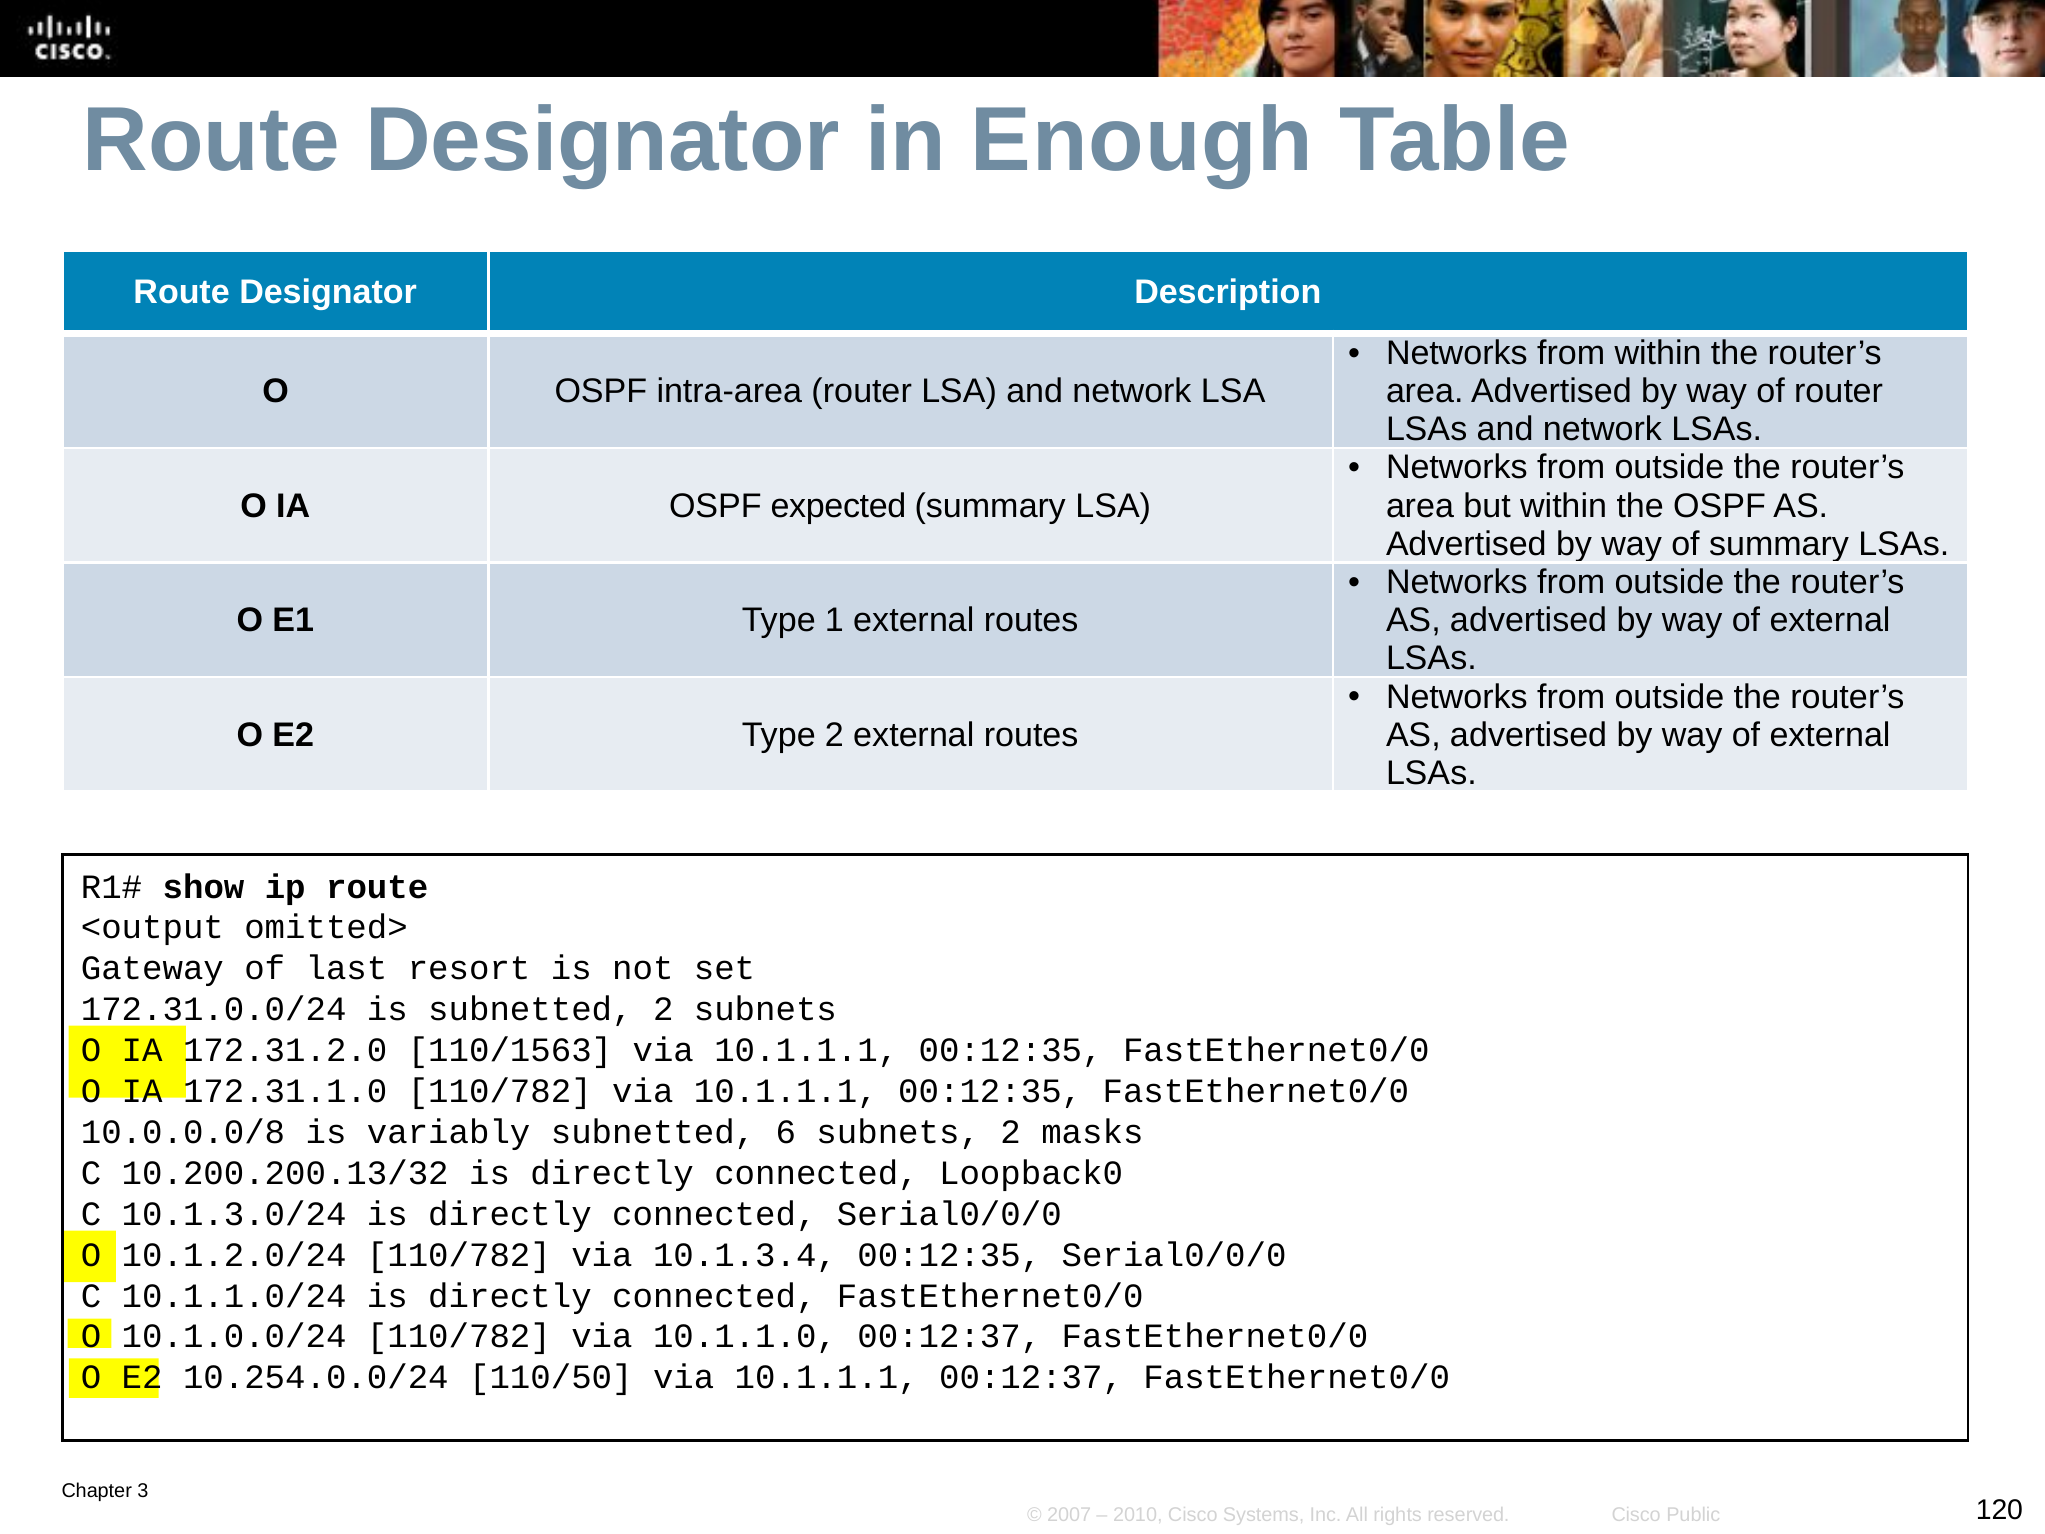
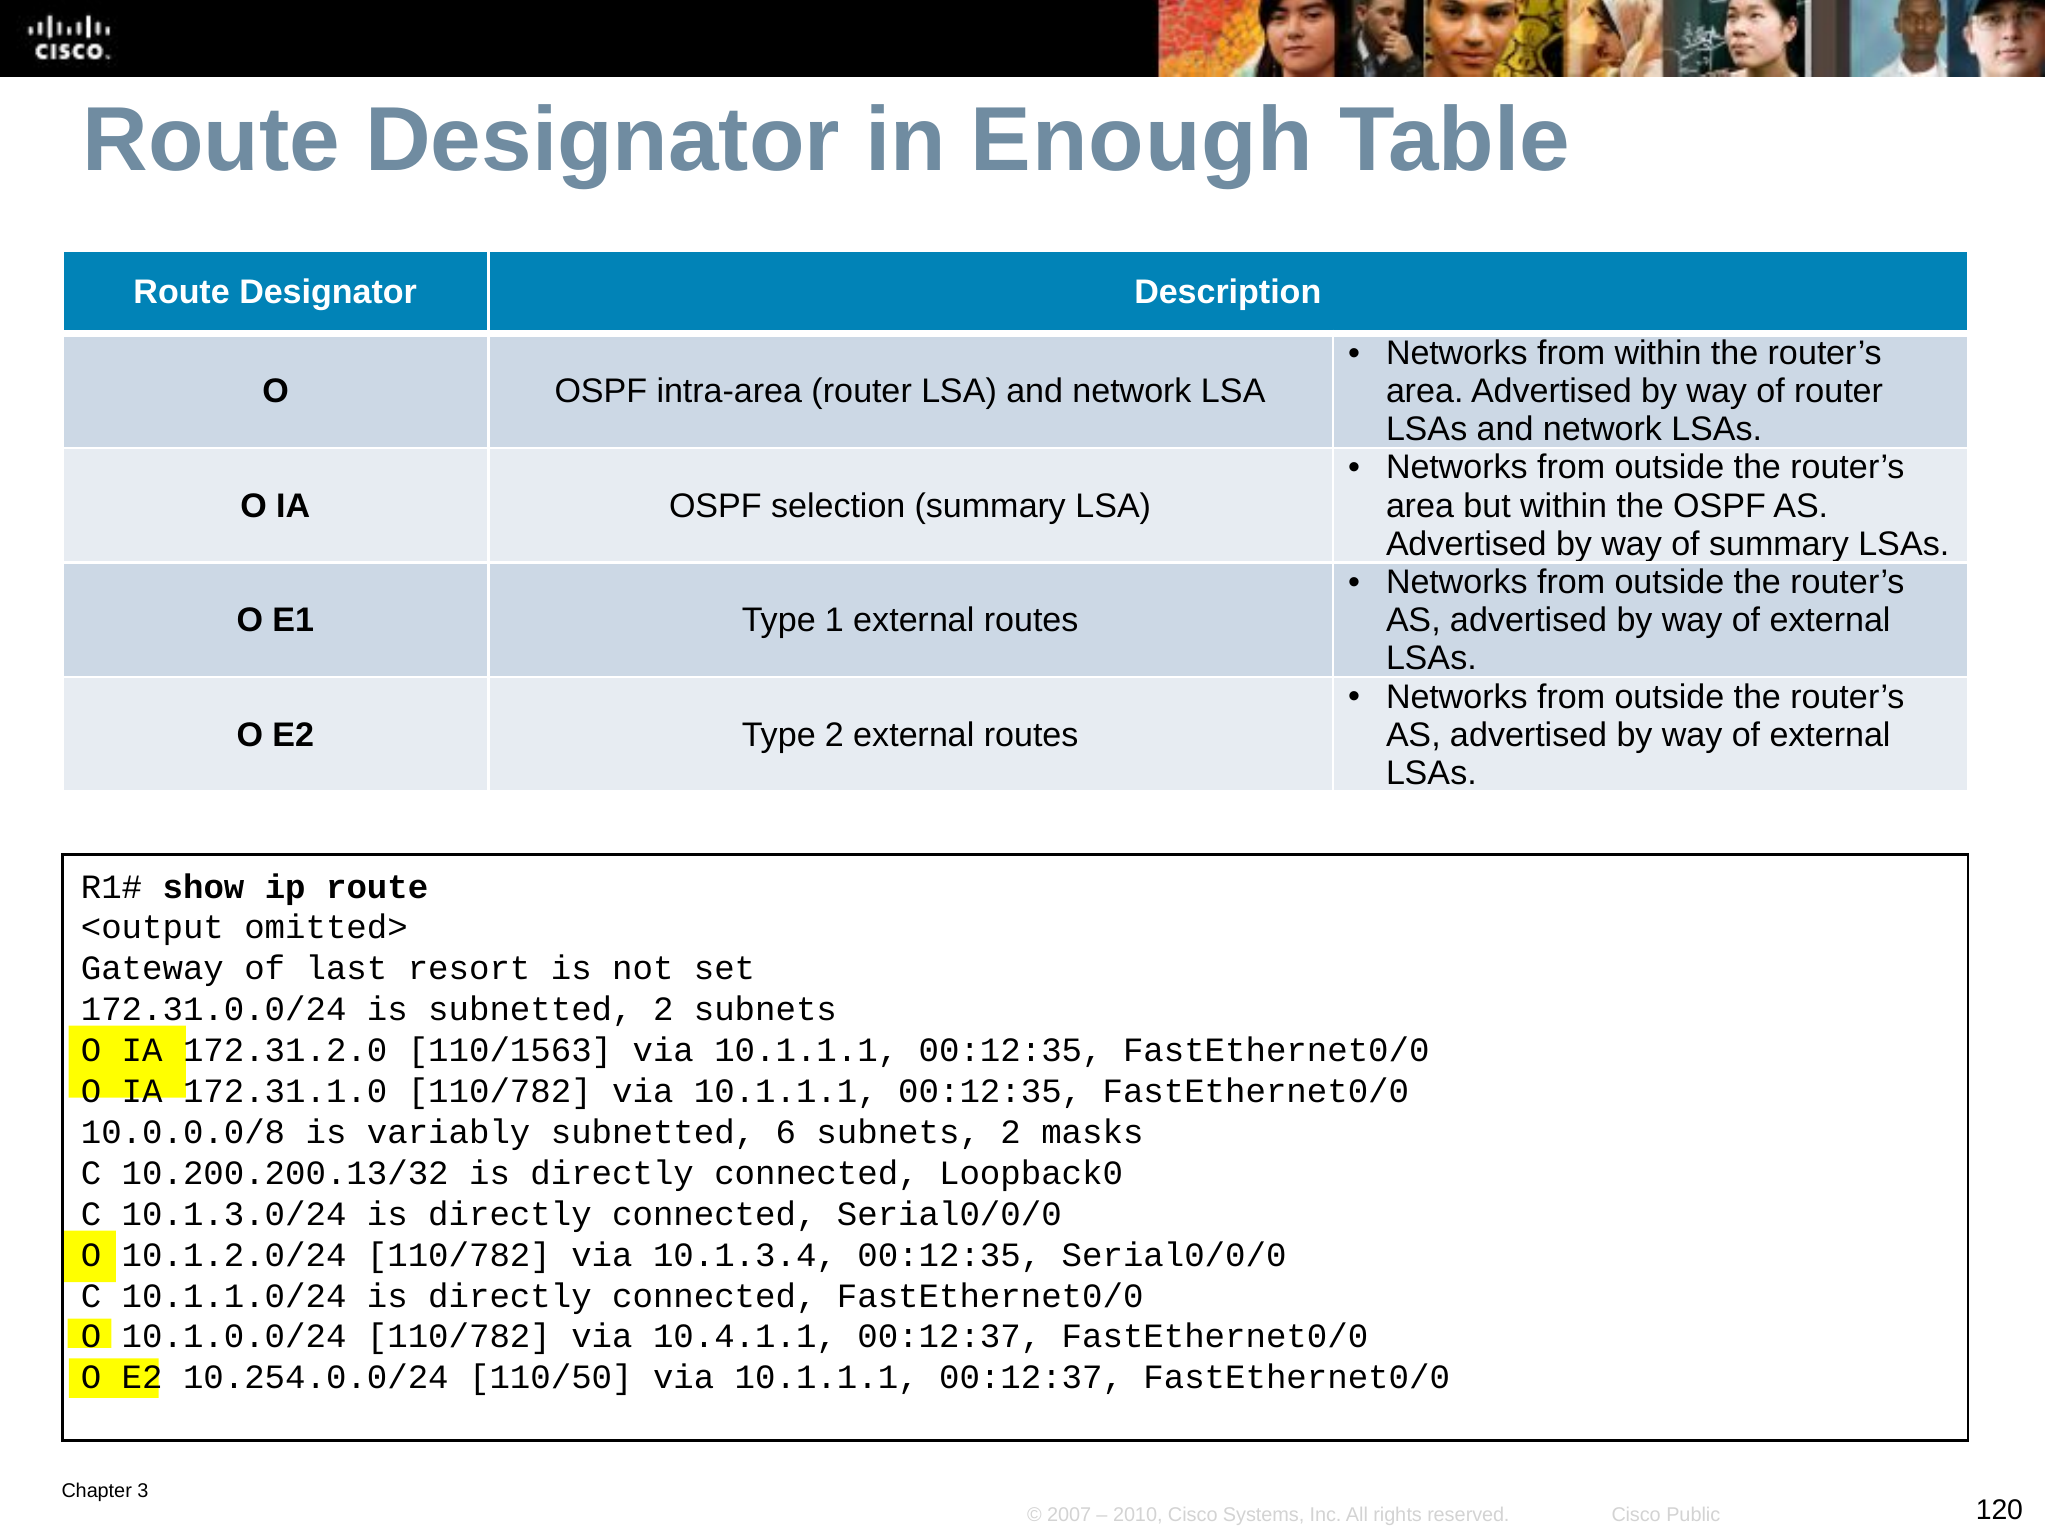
expected: expected -> selection (838, 506)
10.1.1.0: 10.1.1.0 -> 10.4.1.1 (745, 1337)
